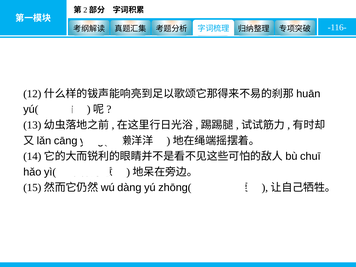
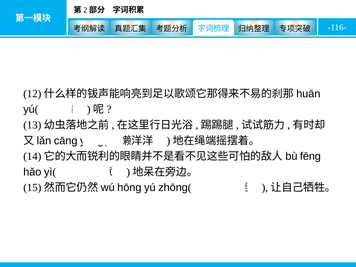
chuī: chuī -> fēng (310, 156)
dàng: dàng -> hōng (129, 188)
